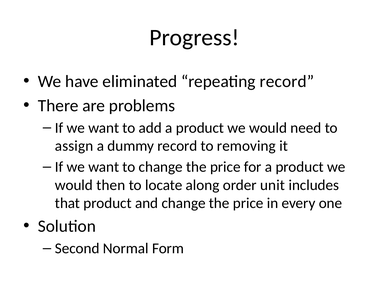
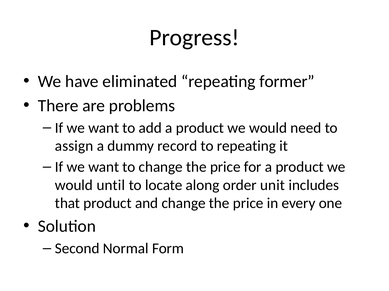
repeating record: record -> former (287, 82)
to removing: removing -> repeating (246, 146)
then: then -> until (111, 186)
